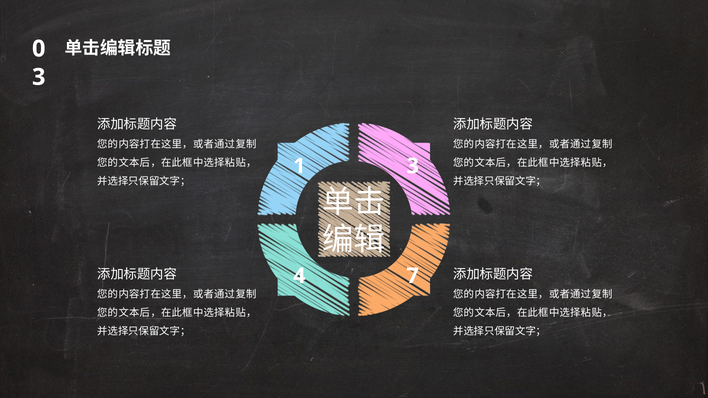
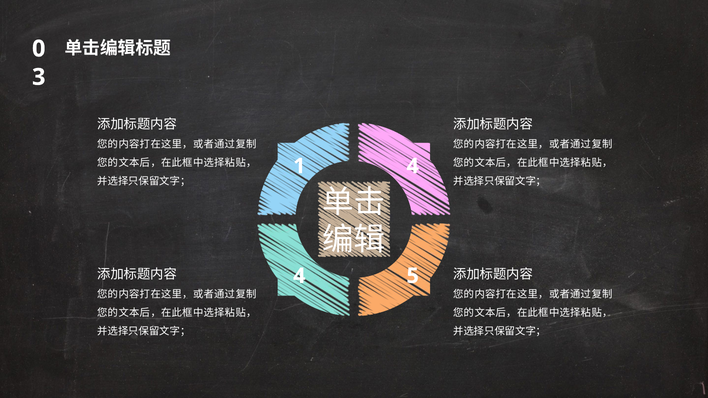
1 3: 3 -> 4 (413, 166)
7: 7 -> 5 (413, 276)
